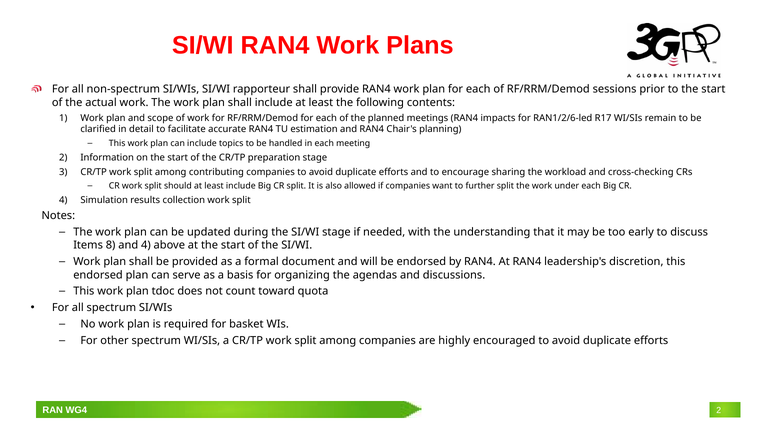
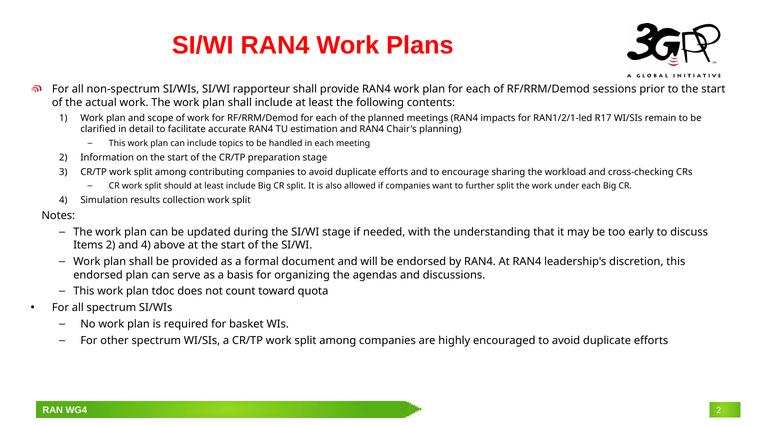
RAN1/2/6-led: RAN1/2/6-led -> RAN1/2/1-led (563, 118)
Items 8: 8 -> 2 (111, 245)
